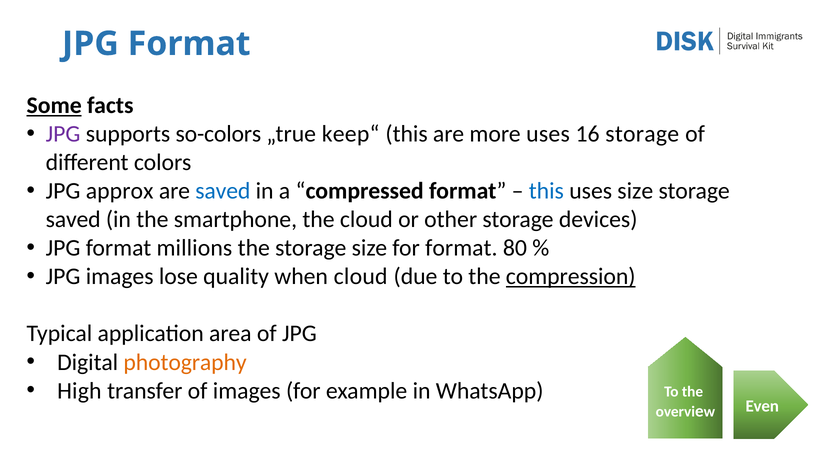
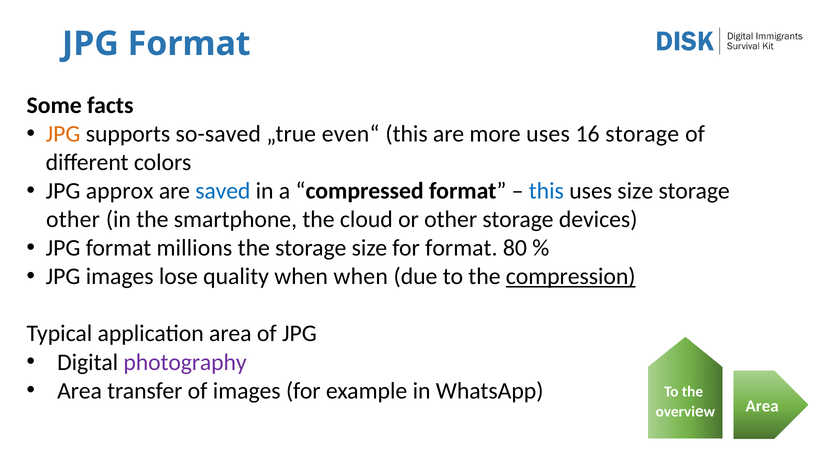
Some underline: present -> none (54, 106)
JPG colour: purple -> orange (63, 134)
so-colors: so-colors -> so-saved (218, 134)
keep“: keep“ -> even“ (351, 134)
saved: saved -> other (73, 220)
when cloud: cloud -> when (361, 277)
photography colour: orange -> purple (185, 362)
High: High -> Area (80, 391)
Even: Even -> Area (762, 406)
